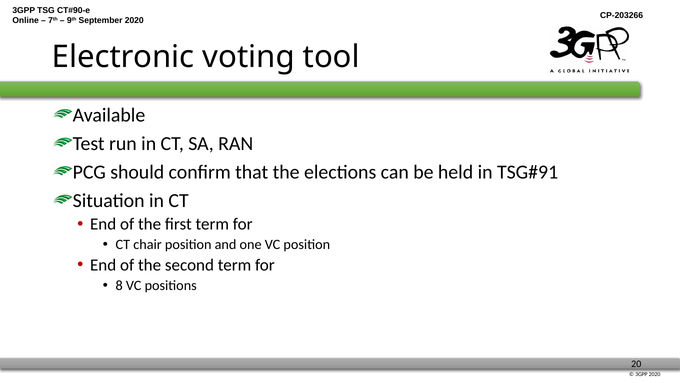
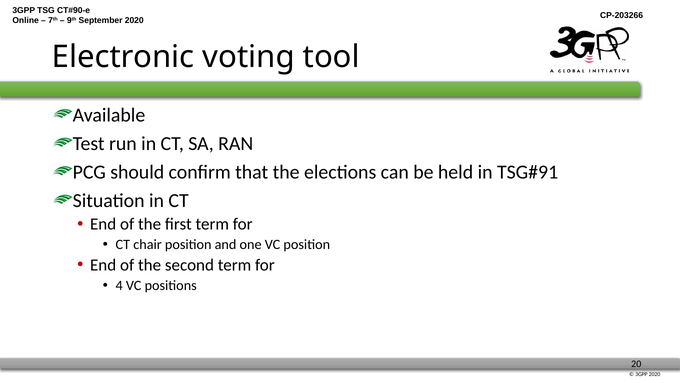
8: 8 -> 4 (119, 285)
